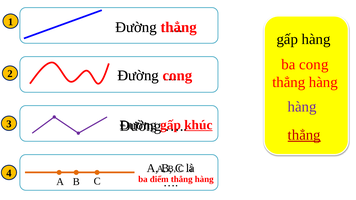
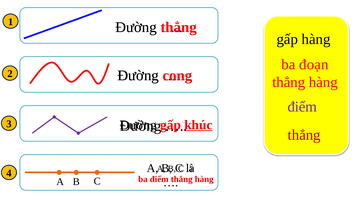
ba cong: cong -> đoạn (314, 65)
hàng: hàng -> điểm (302, 107)
thẳng underline: present -> none (304, 135)
